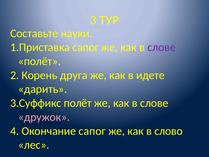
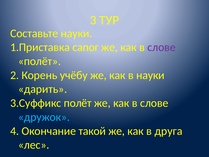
друга: друга -> учёбу (74, 75)
в идете: идете -> науки (150, 75)
дружок colour: pink -> light blue (44, 117)
Окончание сапог: сапог -> такой (92, 131)
слово: слово -> друга (168, 131)
